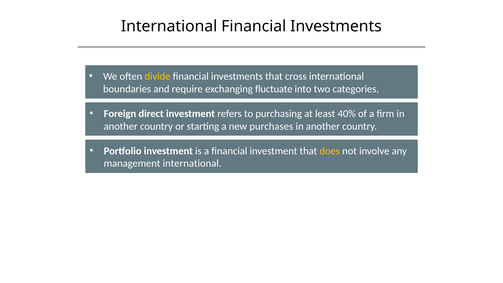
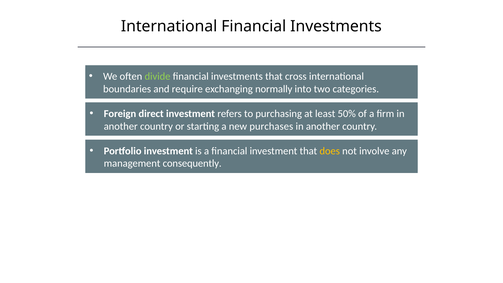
divide colour: yellow -> light green (158, 76)
fluctuate: fluctuate -> normally (274, 89)
40%: 40% -> 50% (347, 114)
management international: international -> consequently (192, 163)
